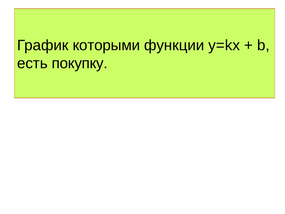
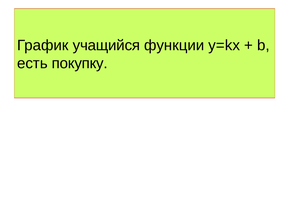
которыми: которыми -> учащийся (106, 45)
